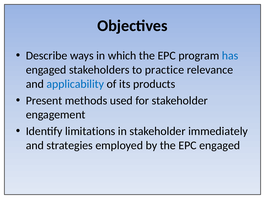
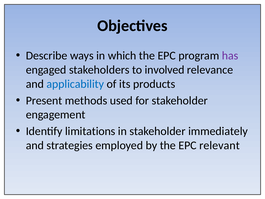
has colour: blue -> purple (230, 56)
practice: practice -> involved (165, 70)
EPC engaged: engaged -> relevant (220, 145)
